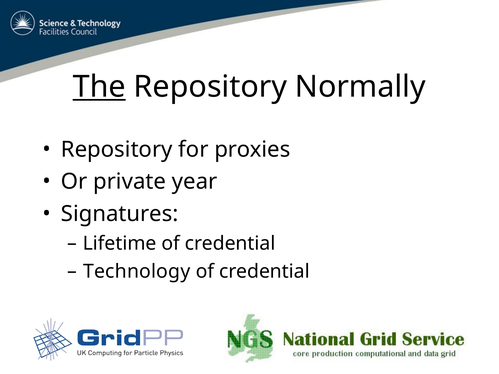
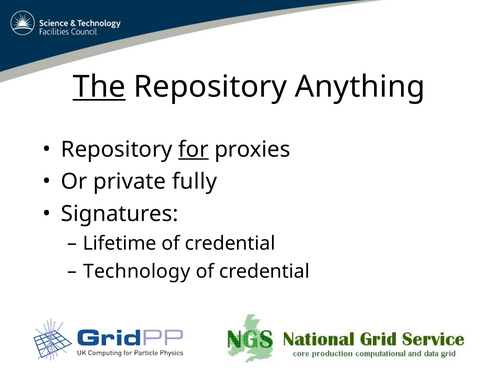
Normally: Normally -> Anything (360, 87)
for underline: none -> present (193, 150)
year: year -> fully (195, 182)
